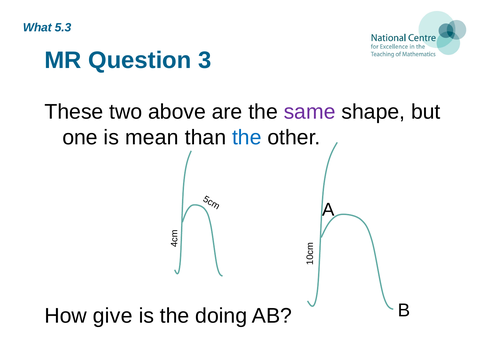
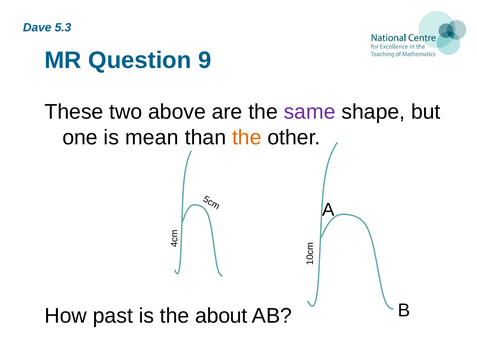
What: What -> Dave (37, 28)
3: 3 -> 9 (205, 60)
the colour: blue -> orange (247, 137)
give: give -> past (113, 316)
doing: doing -> about (221, 316)
